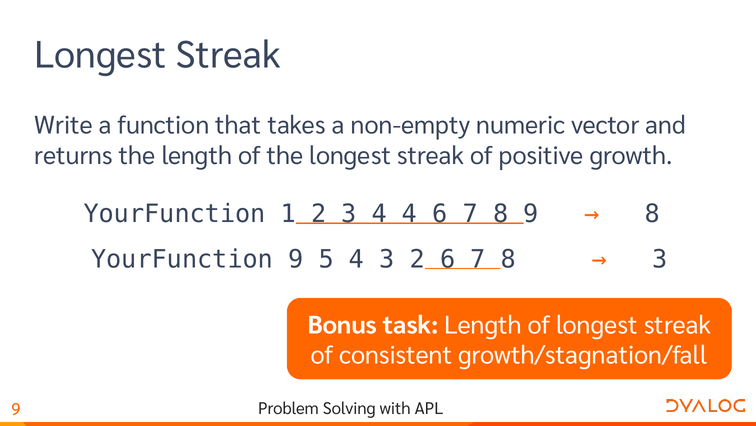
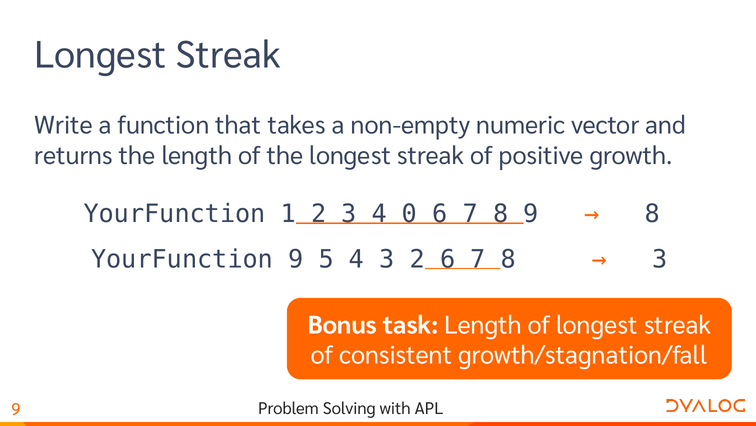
4 4: 4 -> 0 (410, 213)
